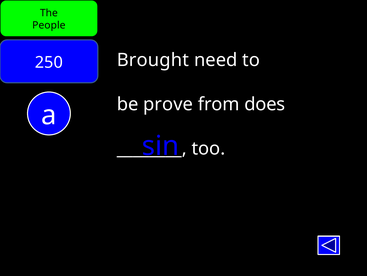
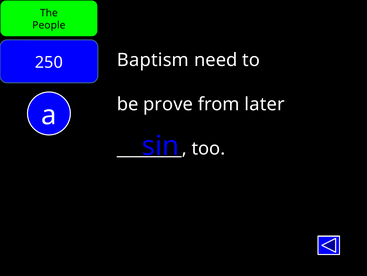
Brought: Brought -> Baptism (153, 60)
does: does -> later (265, 104)
